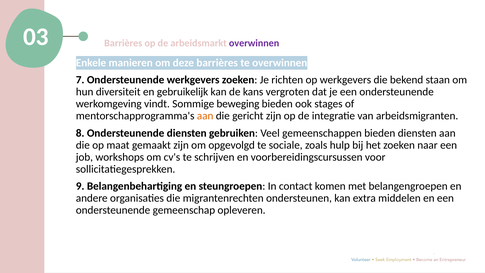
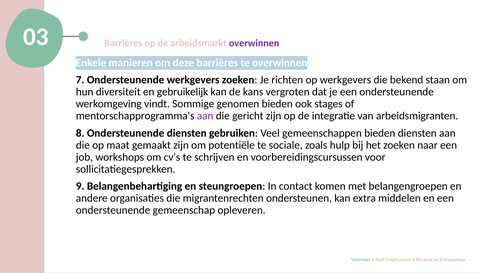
beweging: beweging -> genomen (238, 104)
aan colour: orange -> purple (205, 116)
opgevolgd: opgevolgd -> potentiële (232, 145)
